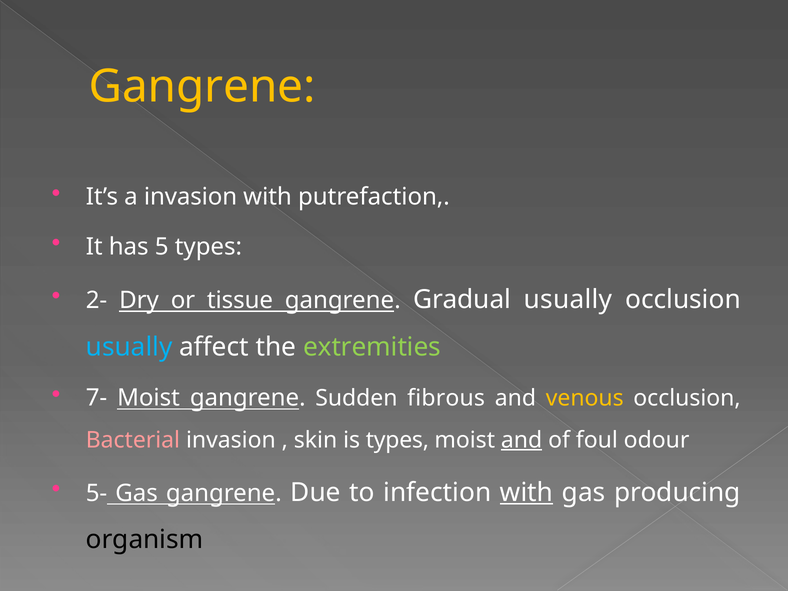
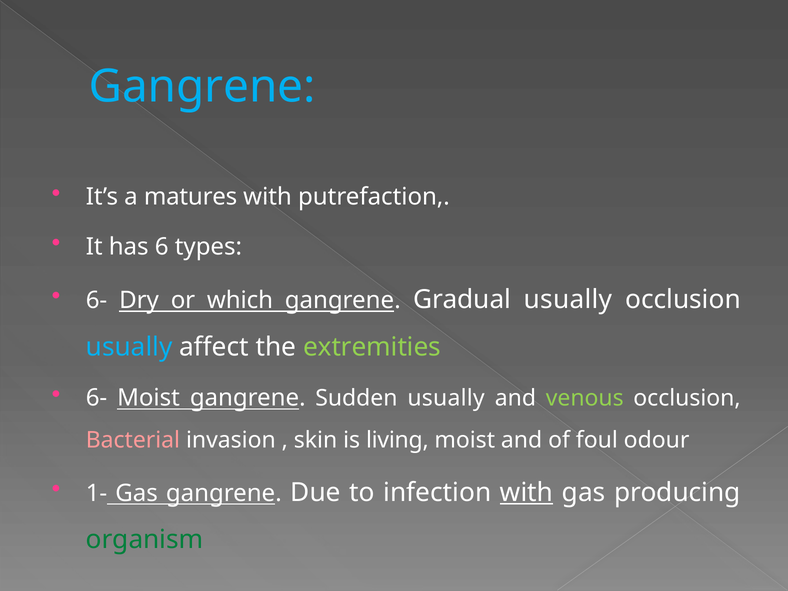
Gangrene colour: yellow -> light blue (202, 87)
a invasion: invasion -> matures (191, 197)
5: 5 -> 6 (162, 247)
2-: 2- -> 6- (97, 300)
tissue: tissue -> which (240, 300)
7-: 7- -> 6- (97, 398)
Sudden fibrous: fibrous -> usually (446, 398)
venous colour: yellow -> light green (585, 398)
is types: types -> living (397, 440)
and underline: present -> none (522, 440)
5-: 5- -> 1- (97, 493)
organism colour: black -> green (145, 540)
